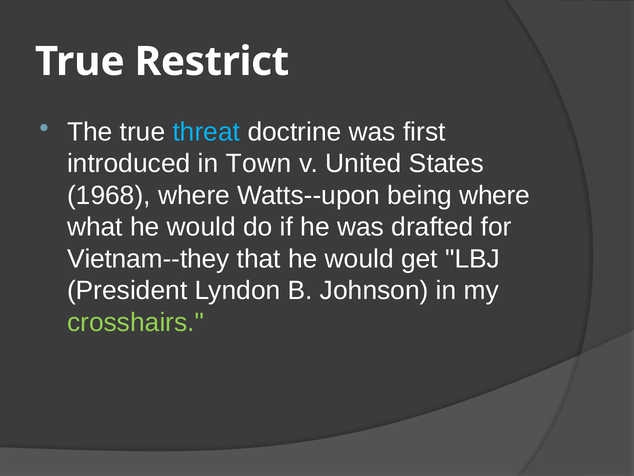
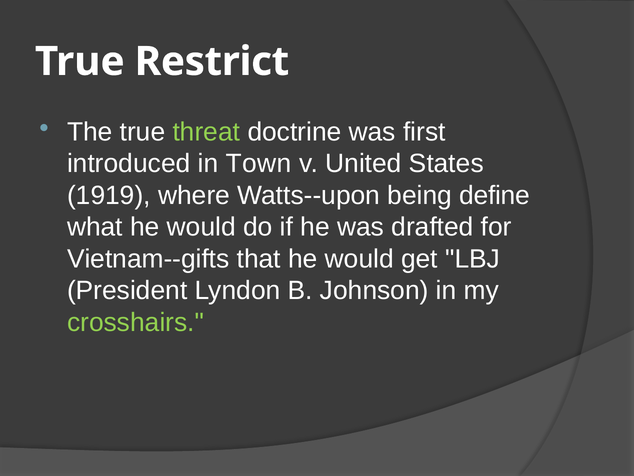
threat colour: light blue -> light green (206, 132)
1968: 1968 -> 1919 (109, 195)
being where: where -> define (495, 195)
Vietnam--they: Vietnam--they -> Vietnam--gifts (148, 259)
